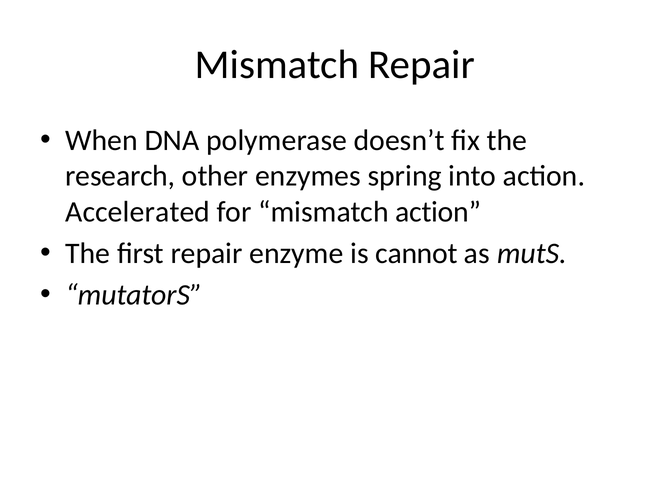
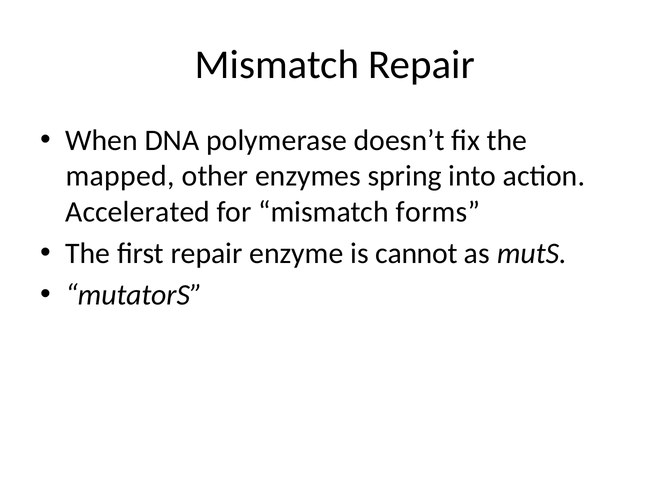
research: research -> mapped (120, 176)
mismatch action: action -> forms (438, 212)
